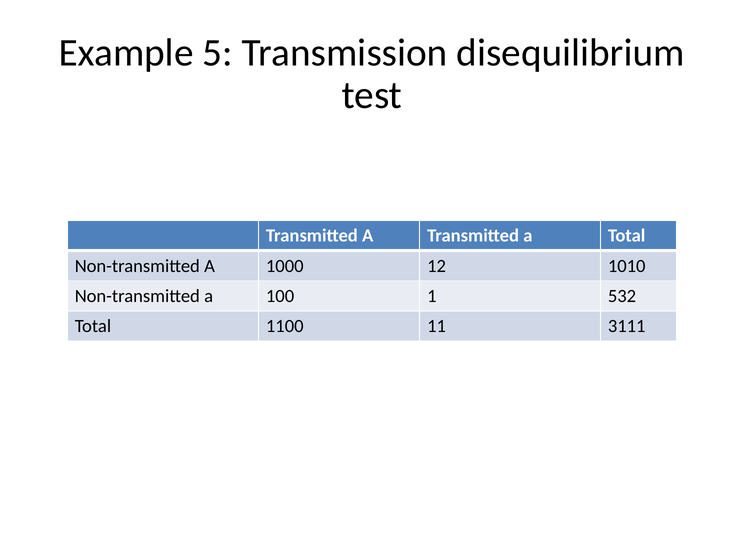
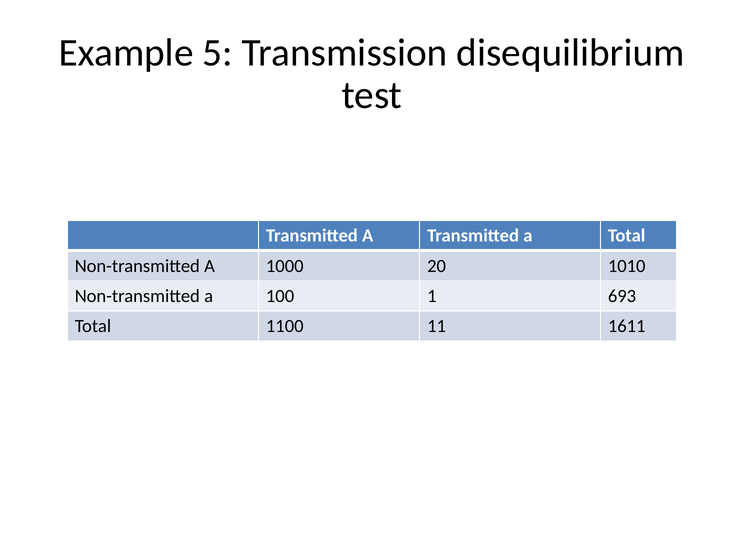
12: 12 -> 20 (437, 266)
532: 532 -> 693 (622, 296)
3111: 3111 -> 1611 (627, 326)
